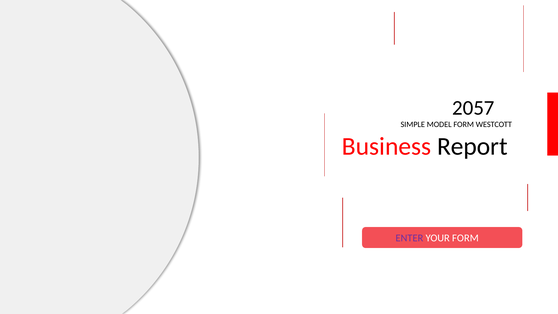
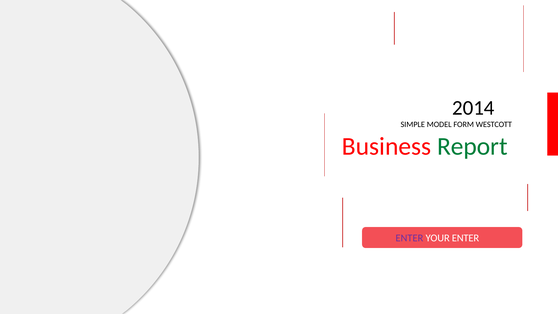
2057: 2057 -> 2014 (473, 108)
Report colour: black -> green (472, 146)
YOUR FORM: FORM -> ENTER (466, 238)
